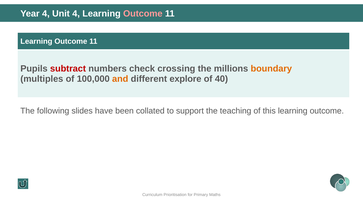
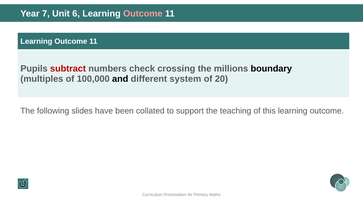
Year 4: 4 -> 7 (46, 14)
Unit 4: 4 -> 6 (76, 14)
boundary colour: orange -> black (271, 69)
and colour: orange -> black (120, 79)
explore: explore -> system (185, 79)
40: 40 -> 20 (221, 79)
